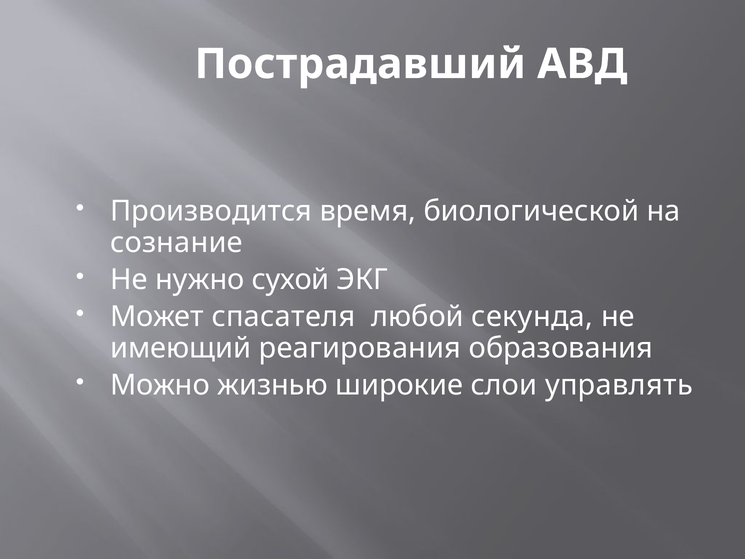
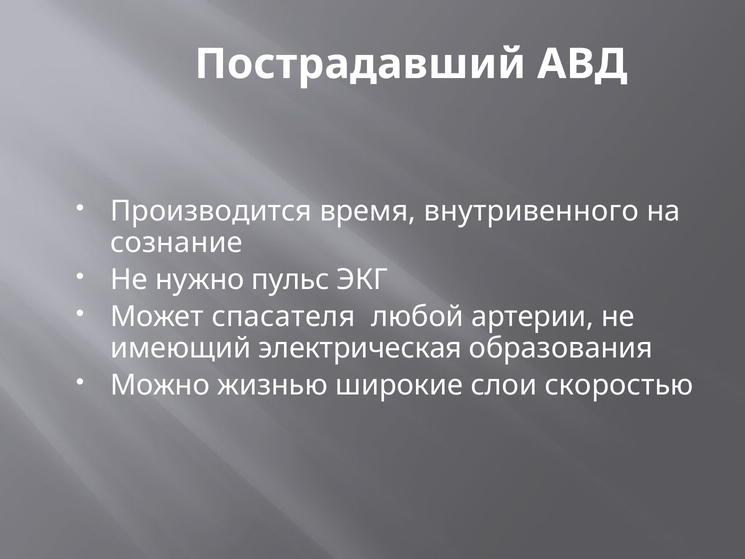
биологической: биологической -> внутривенного (531, 211)
сухой: сухой -> пульс (291, 280)
секунда: секунда -> артерии (533, 317)
реагирования: реагирования -> электрическая (360, 348)
управлять: управлять -> скоростью (619, 385)
